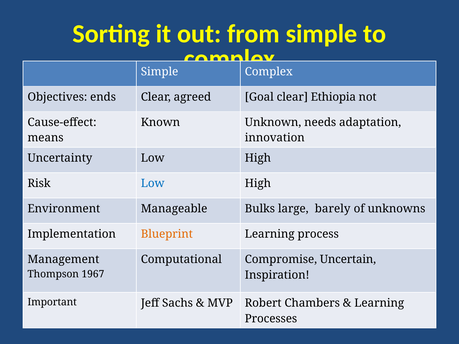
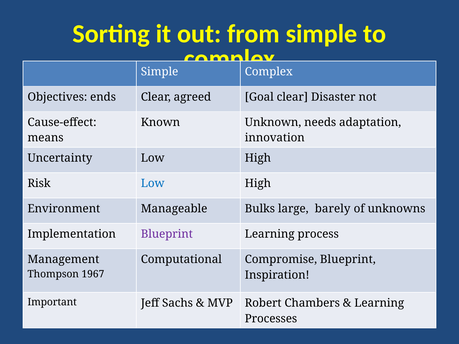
Ethiopia: Ethiopia -> Disaster (333, 97)
Blueprint colour: orange -> purple (167, 234)
Compromise Uncertain: Uncertain -> Blueprint (348, 260)
